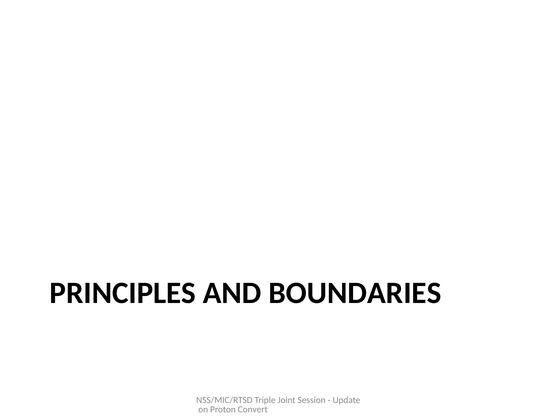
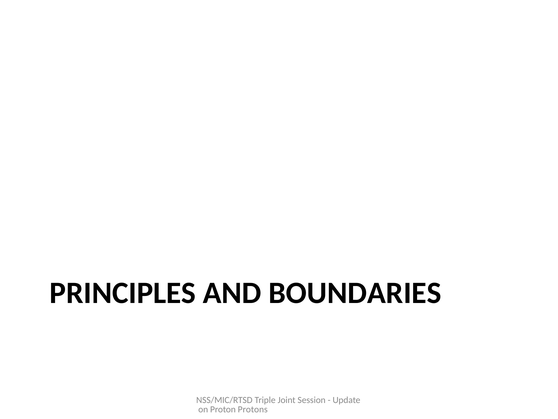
Convert: Convert -> Protons (253, 409)
